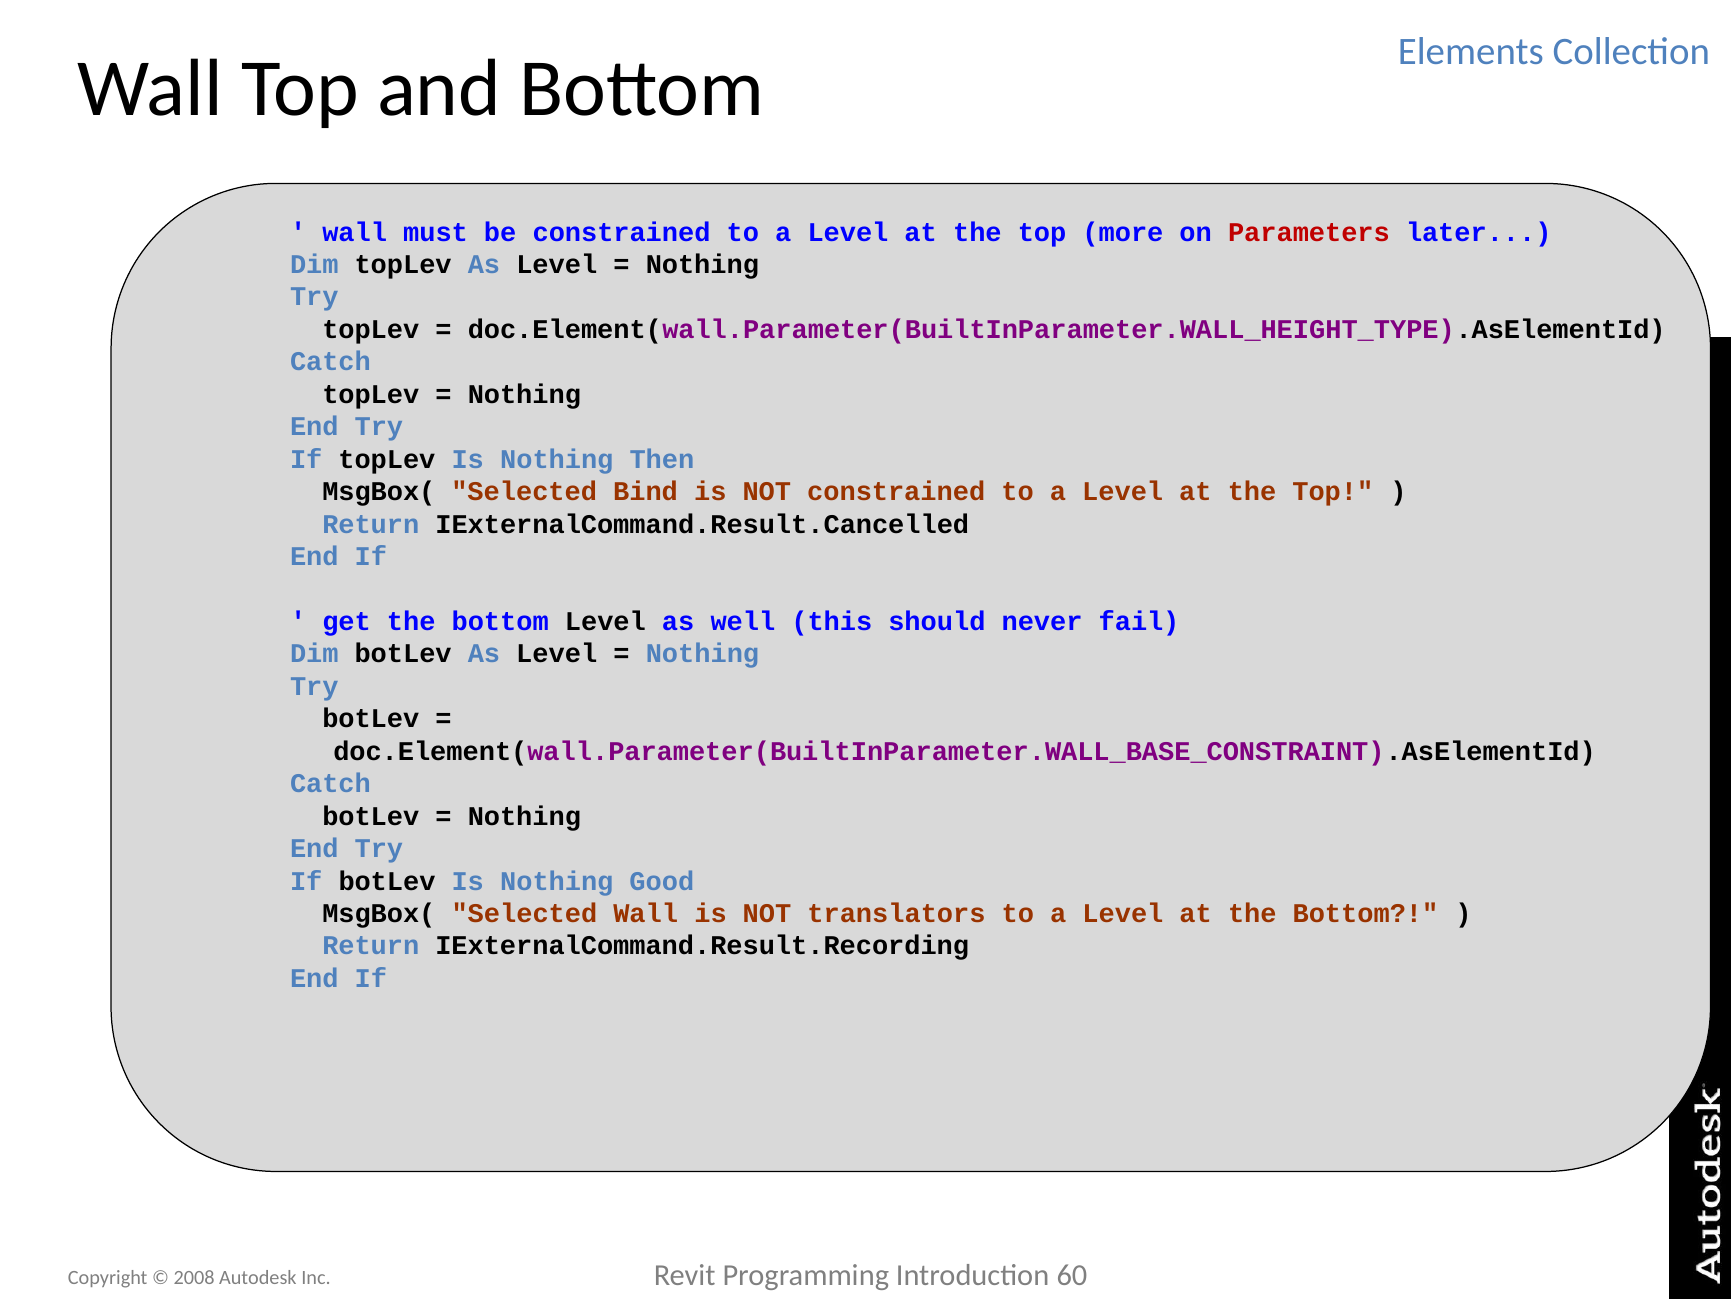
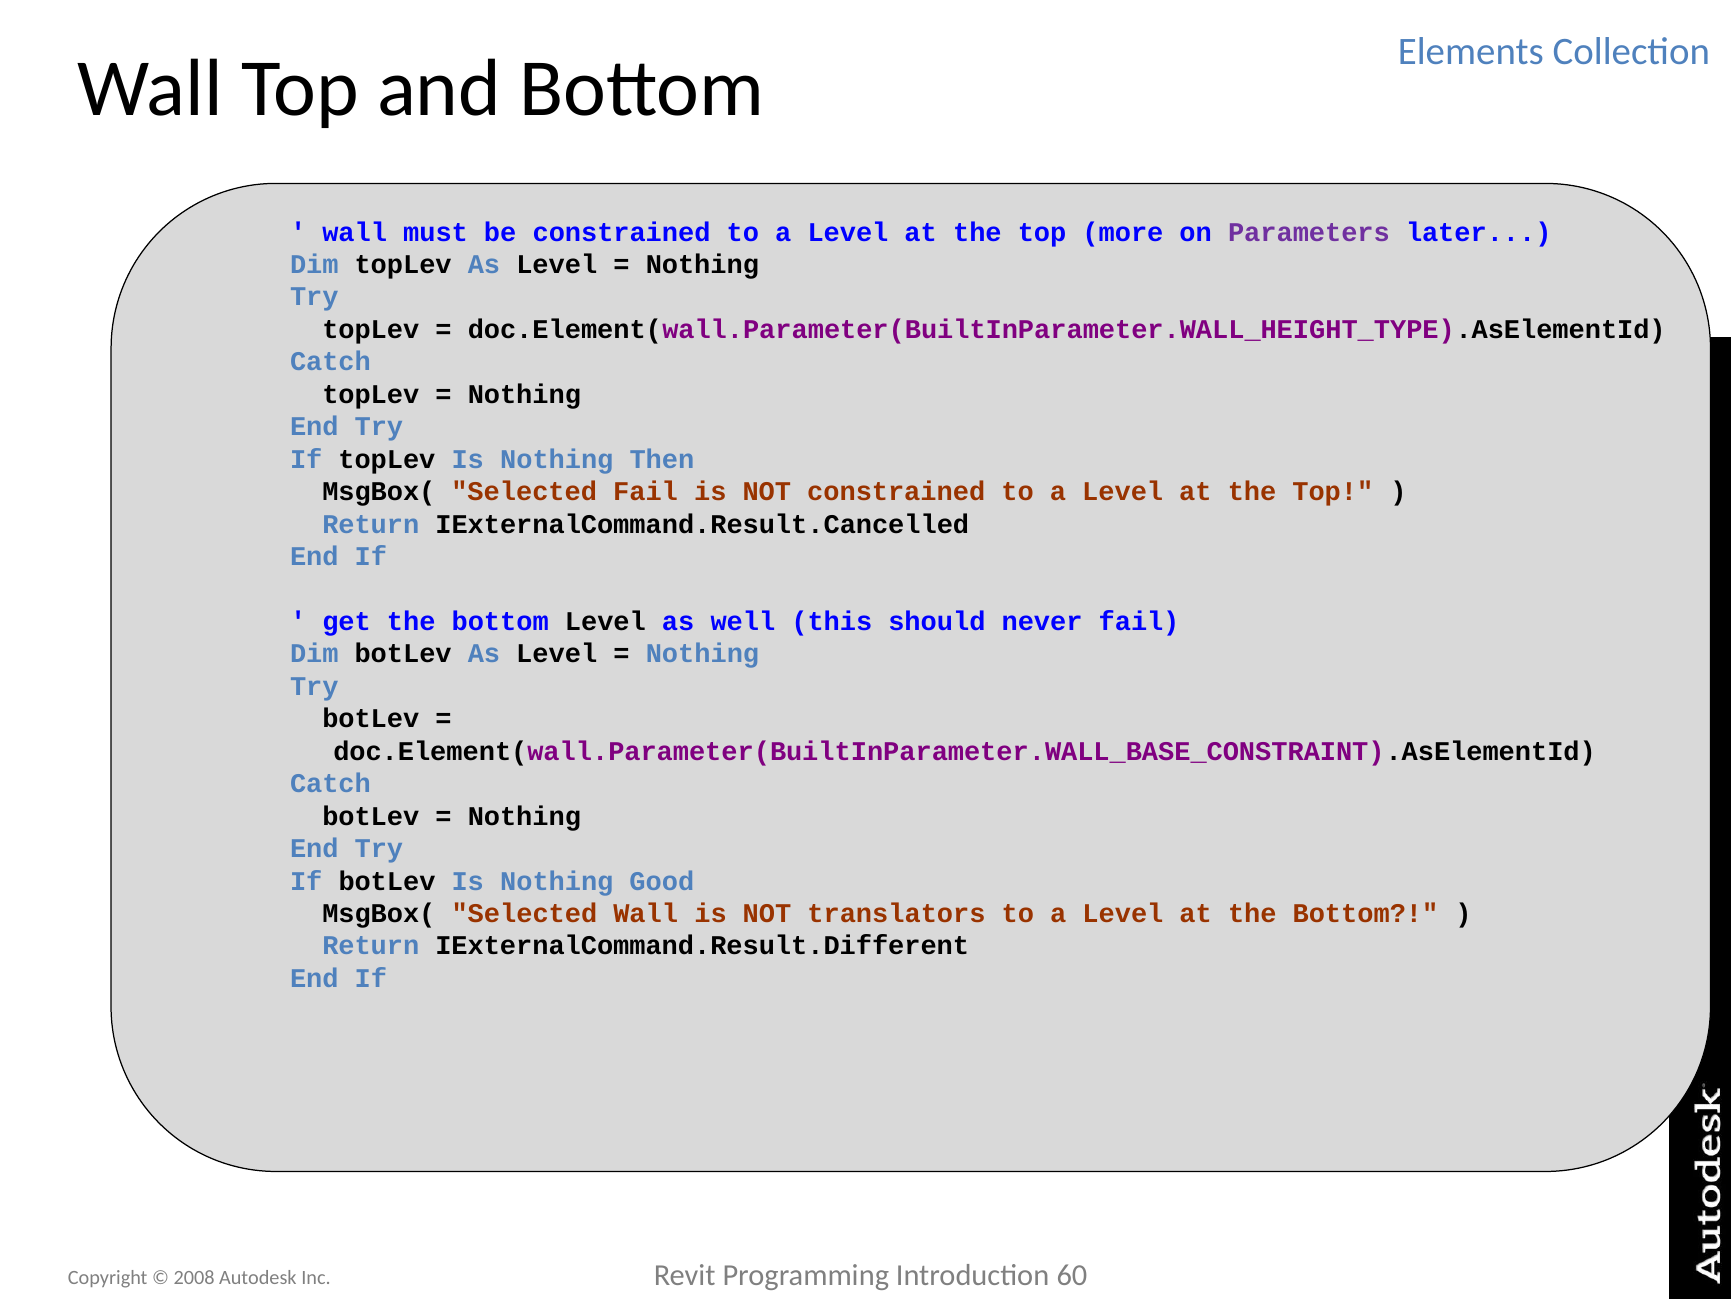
Parameters colour: red -> purple (1309, 232)
Selected Bind: Bind -> Fail (646, 492)
IExternalCommand.Result.Recording: IExternalCommand.Result.Recording -> IExternalCommand.Result.Different (702, 946)
